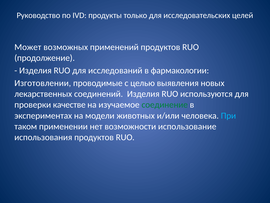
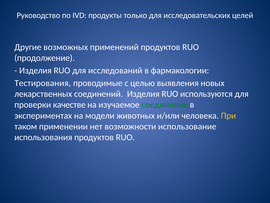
Может: Может -> Другие (28, 47)
Изготовлении: Изготовлении -> Тестирования (43, 83)
При colour: light blue -> yellow (228, 115)
